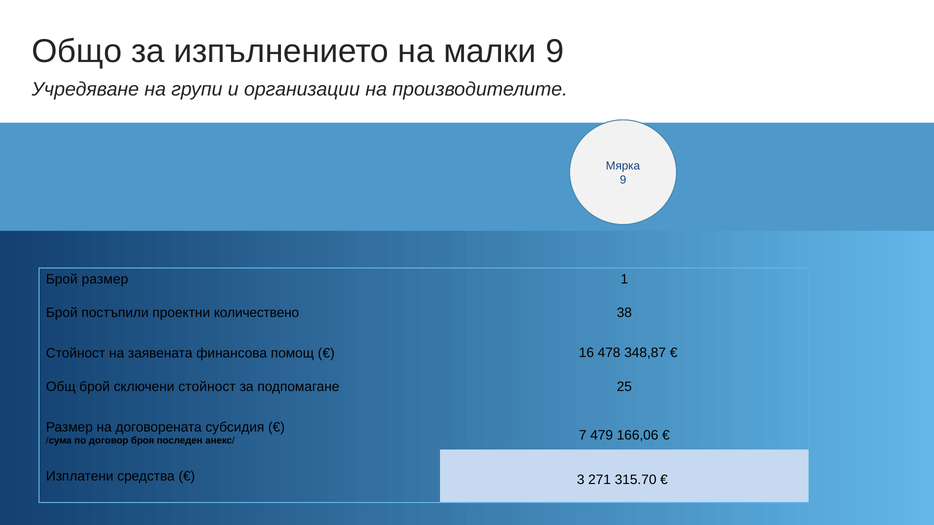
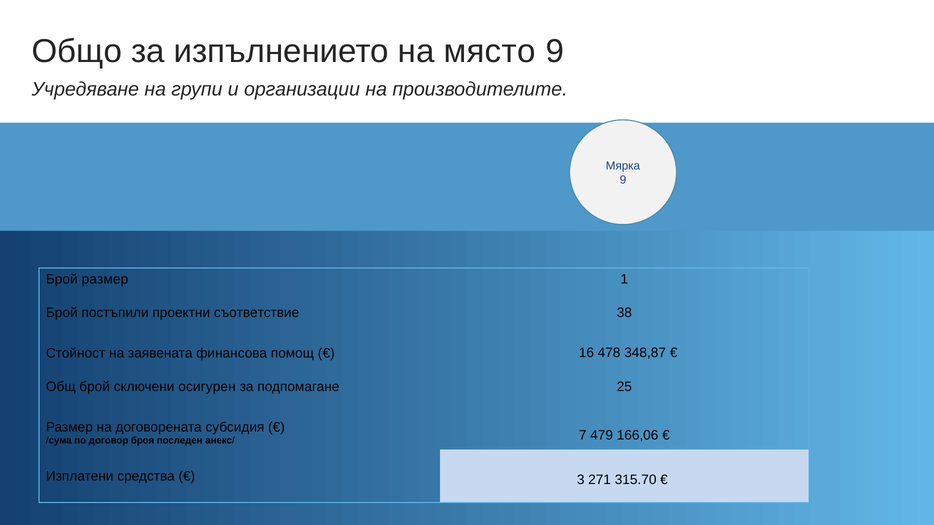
малки: малки -> място (490, 51)
количествено: количествено -> съответствие (257, 313)
сключени стойност: стойност -> осигурен (207, 387)
